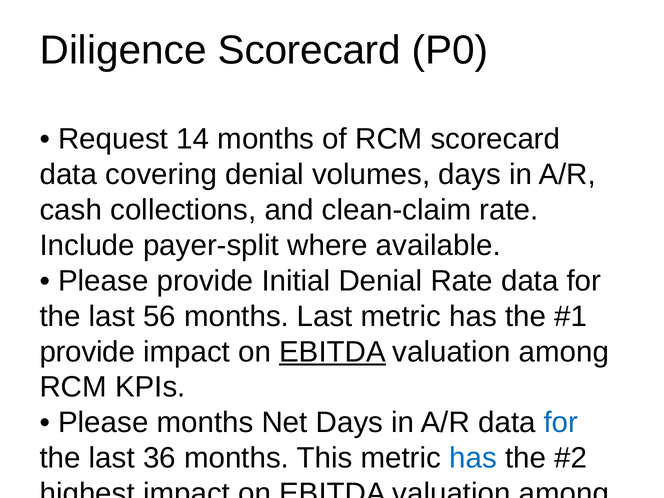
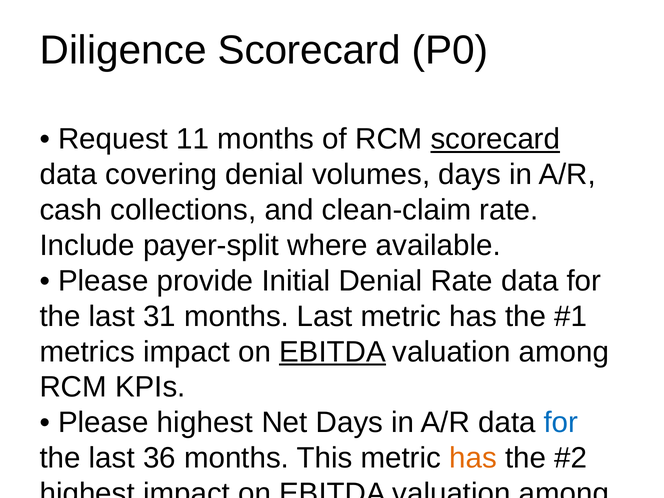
14: 14 -> 11 (193, 139)
scorecard underline: none -> present (495, 139)
56: 56 -> 31 (159, 316)
provide: provide -> metrics (87, 352)
Please months: months -> highest (205, 423)
has colour: blue -> orange (473, 458)
